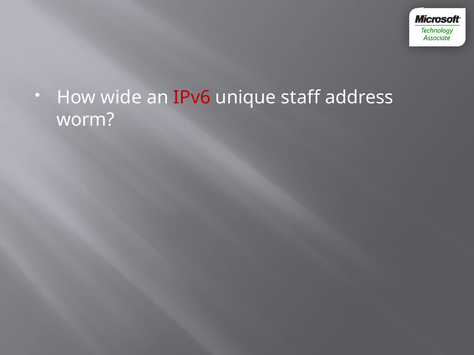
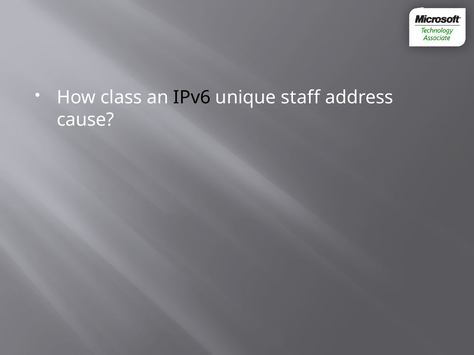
wide: wide -> class (121, 98)
IPv6 colour: red -> black (192, 98)
worm: worm -> cause (85, 120)
